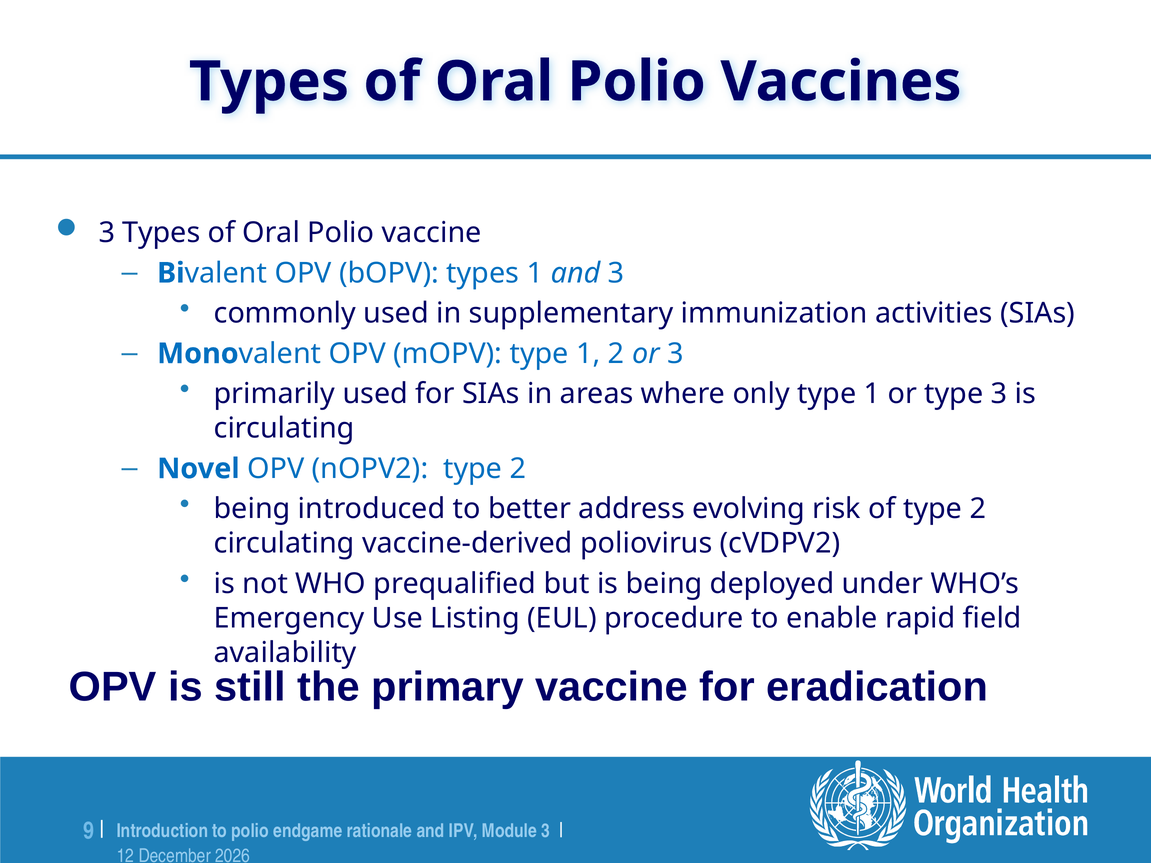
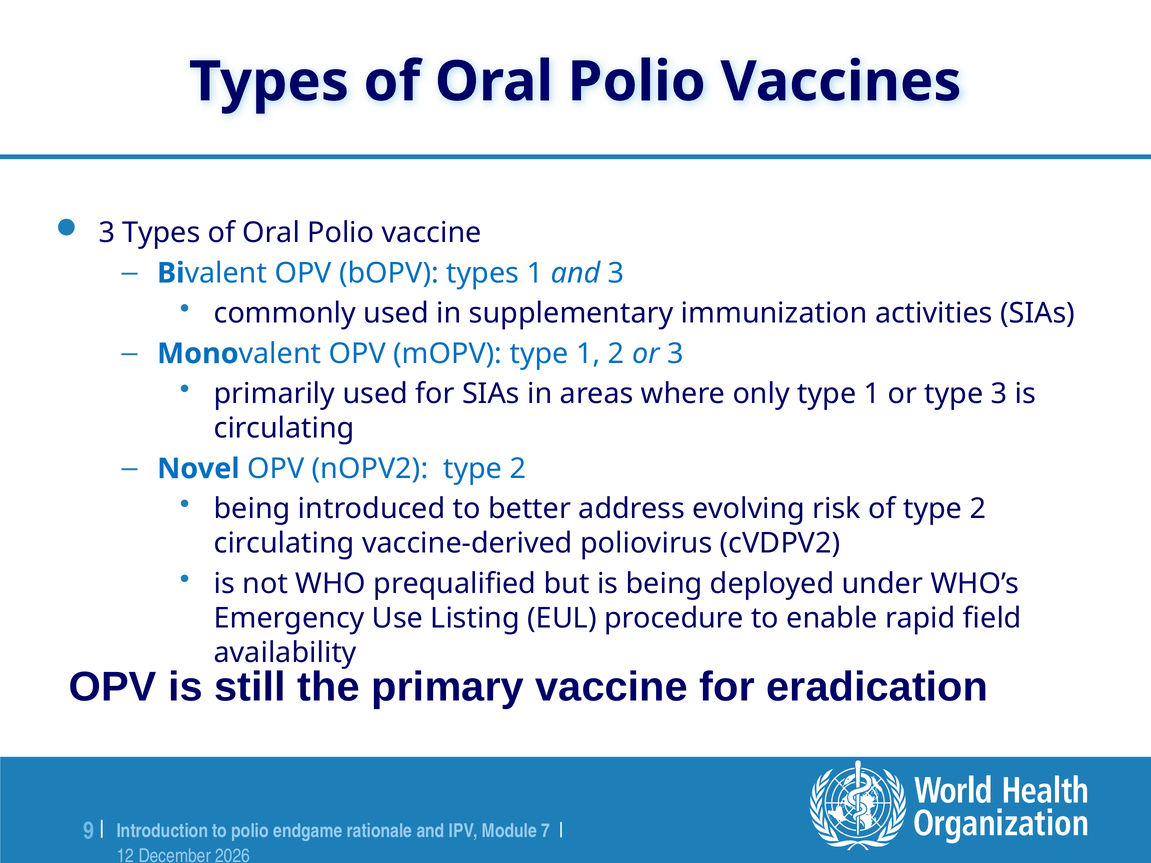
3: 3 -> 7 (546, 831)
